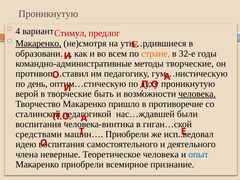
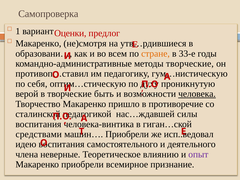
Проникнутую: Проникнутую -> Самопроверка (48, 14)
4: 4 -> 1 (18, 31)
Стимул: Стимул -> Оценки (70, 33)
Макаренко underline: present -> none (38, 43)
32-е: 32-е -> 33-е (187, 54)
день: день -> себя (37, 84)
были: были -> силы (187, 114)
Теоретическое человека: человека -> влиянию (161, 154)
опыт colour: blue -> purple (198, 154)
